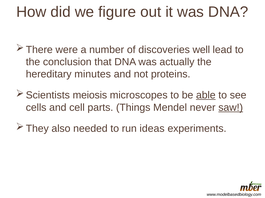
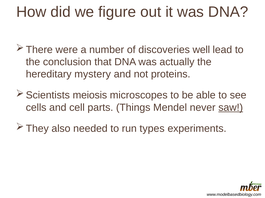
minutes: minutes -> mystery (93, 74)
able underline: present -> none (206, 96)
ideas: ideas -> types (152, 129)
